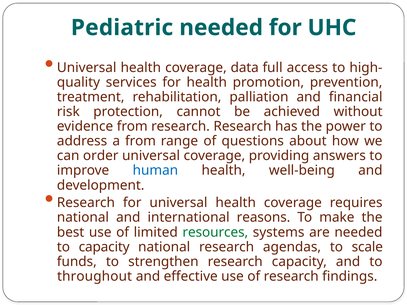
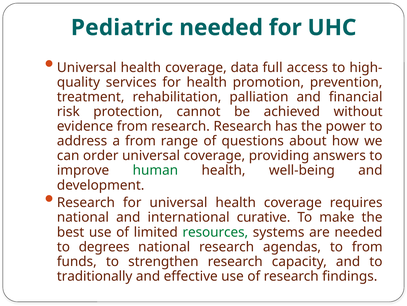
human colour: blue -> green (155, 170)
reasons: reasons -> curative (264, 217)
to capacity: capacity -> degrees (104, 246)
to scale: scale -> from (367, 246)
throughout: throughout -> traditionally (95, 276)
